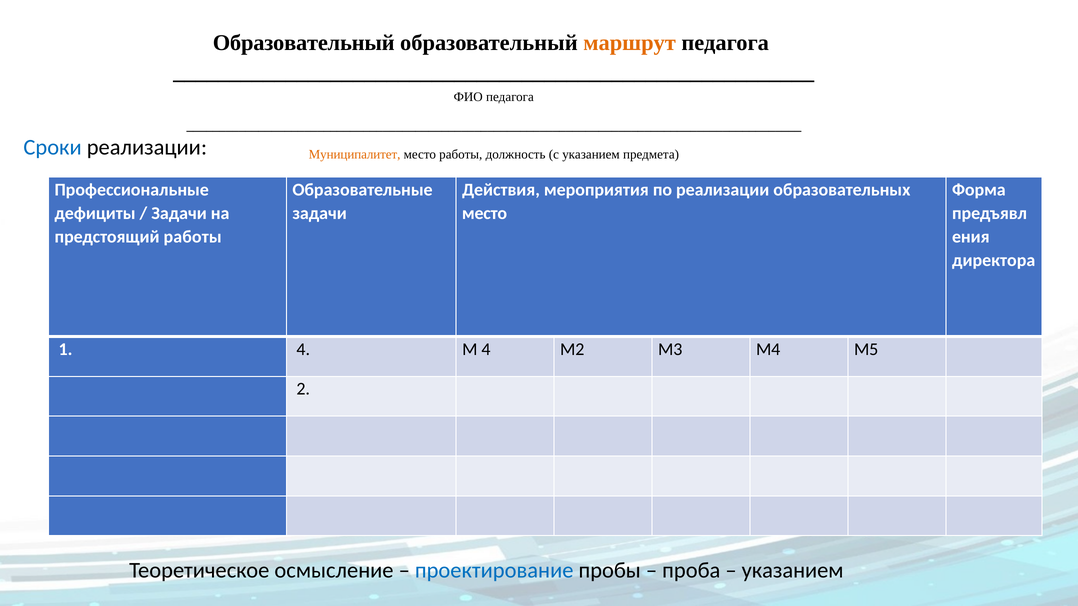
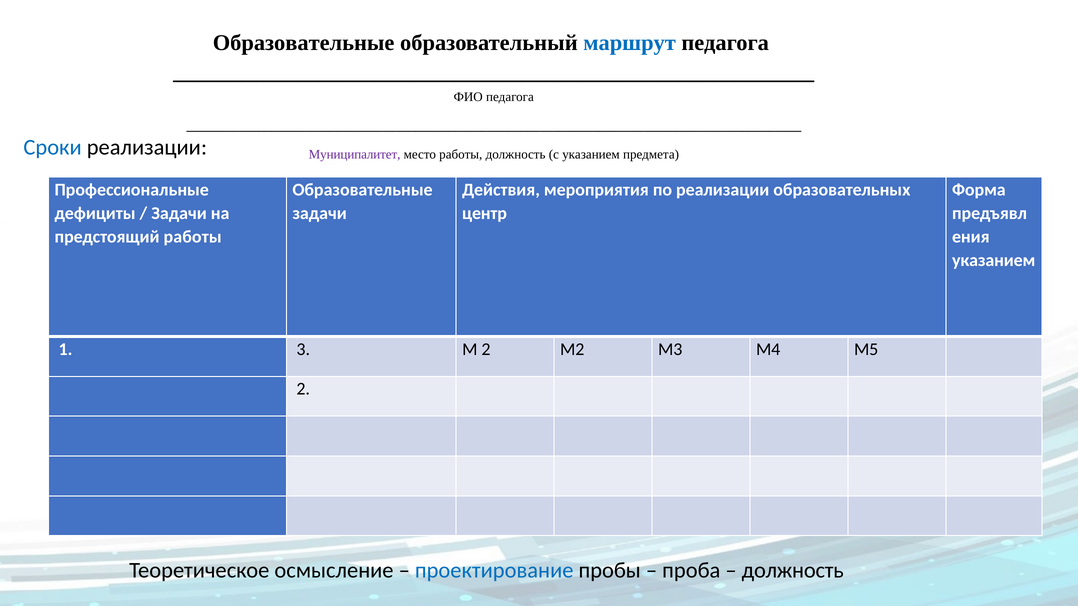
Образовательный: Образовательный -> Образовательные (304, 43)
маршрут colour: orange -> blue (630, 43)
Муниципалитет colour: orange -> purple (355, 155)
место: место -> центр (485, 213)
директора: директора -> указанием (994, 260)
1 4: 4 -> 3 (303, 349)
М 4: 4 -> 2 (486, 349)
указанием: указанием -> должность (793, 571)
